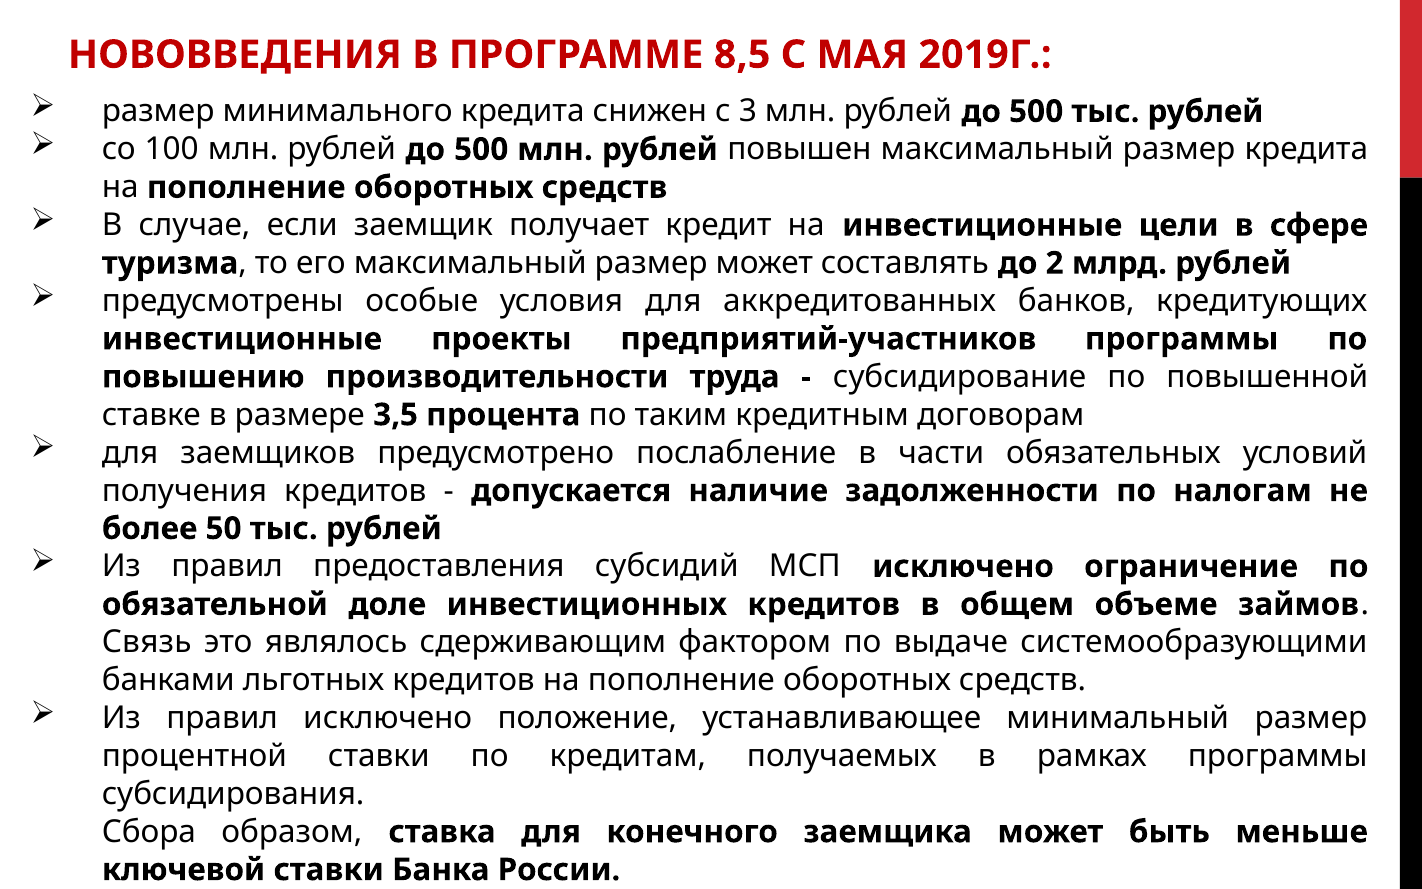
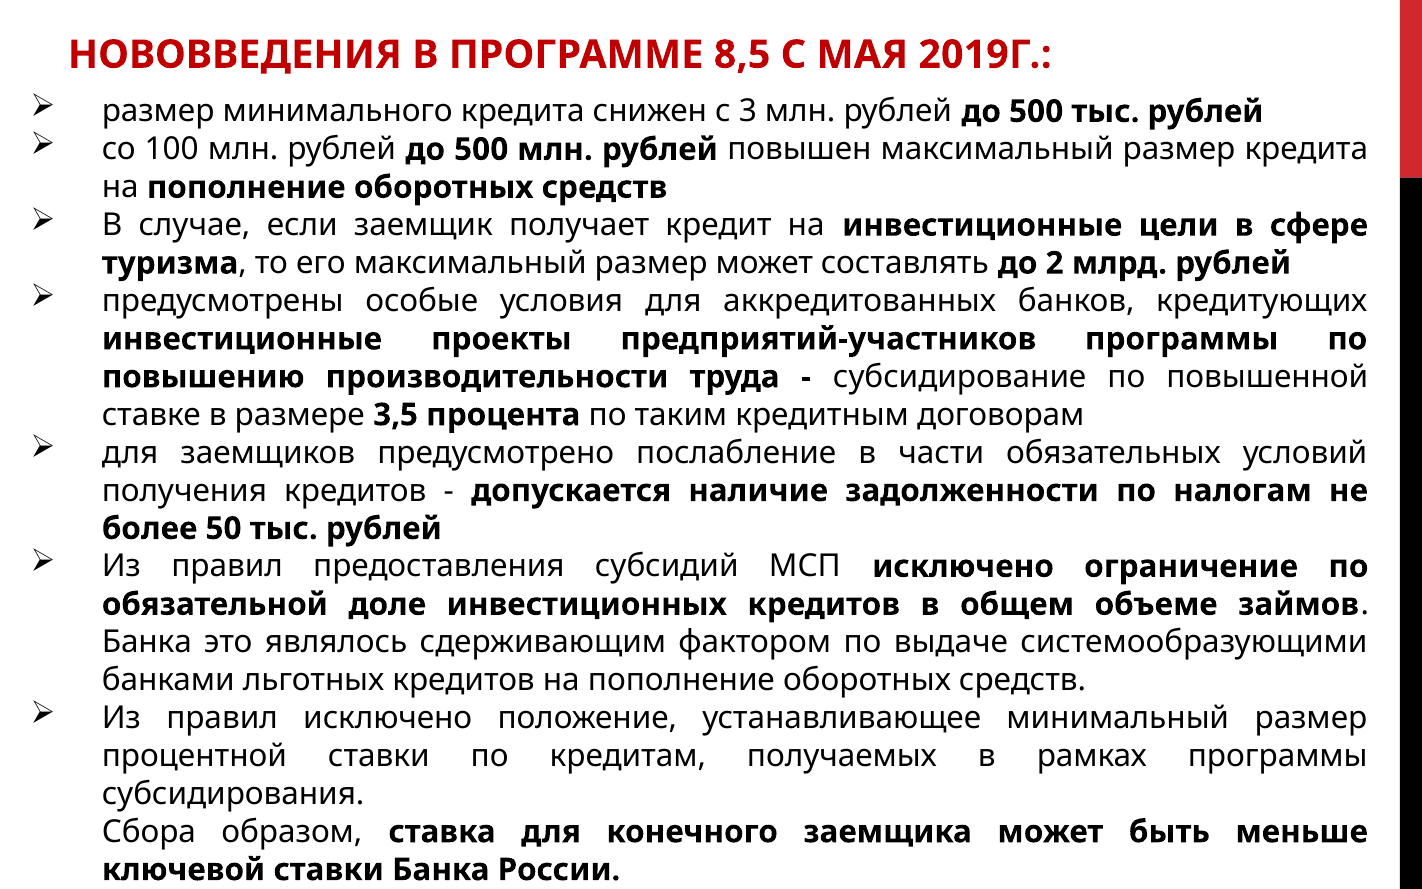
Связь: Связь -> Банка (147, 642)
